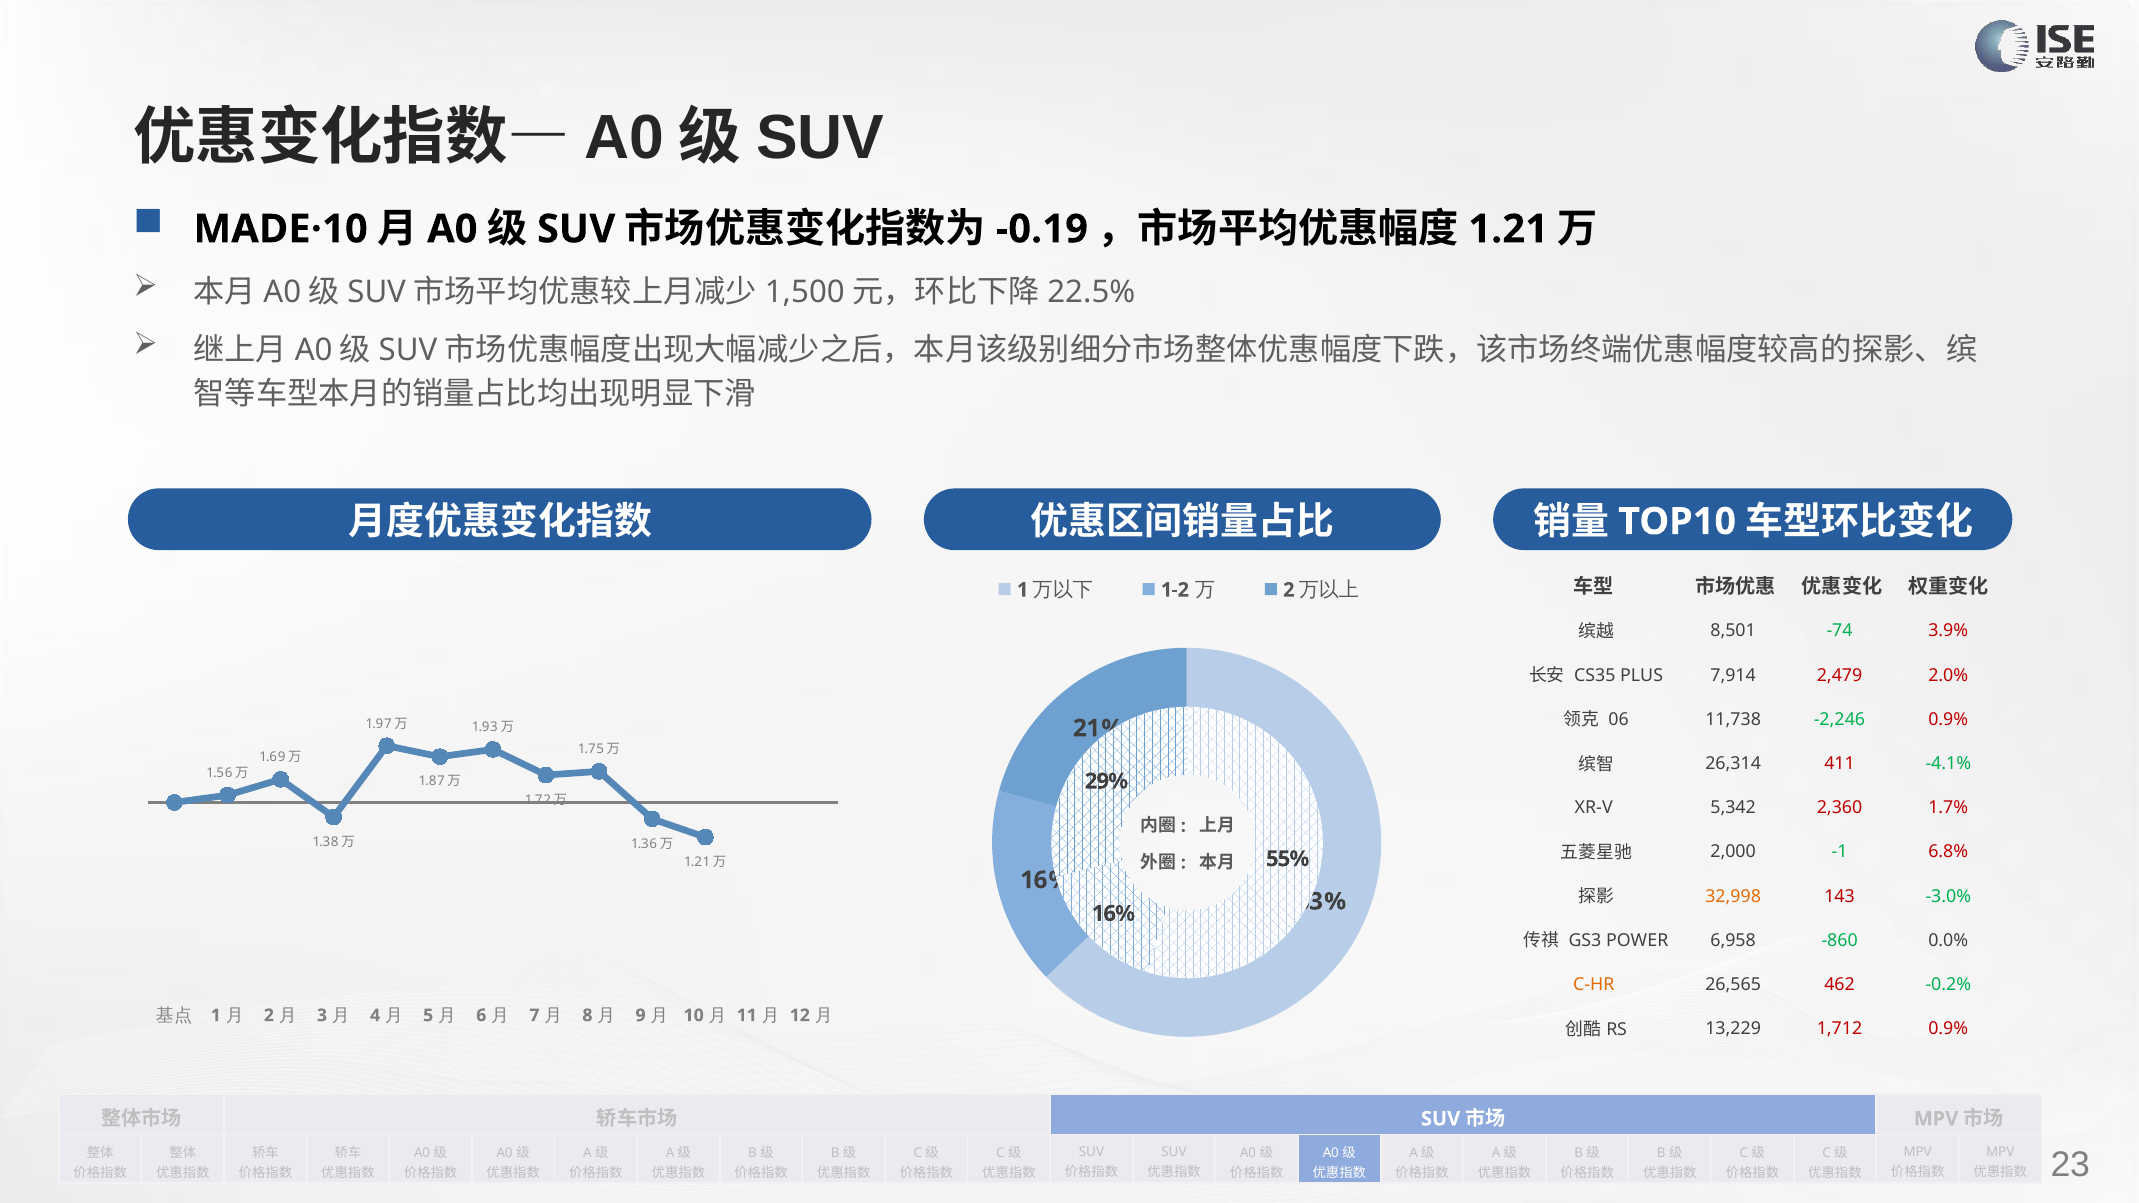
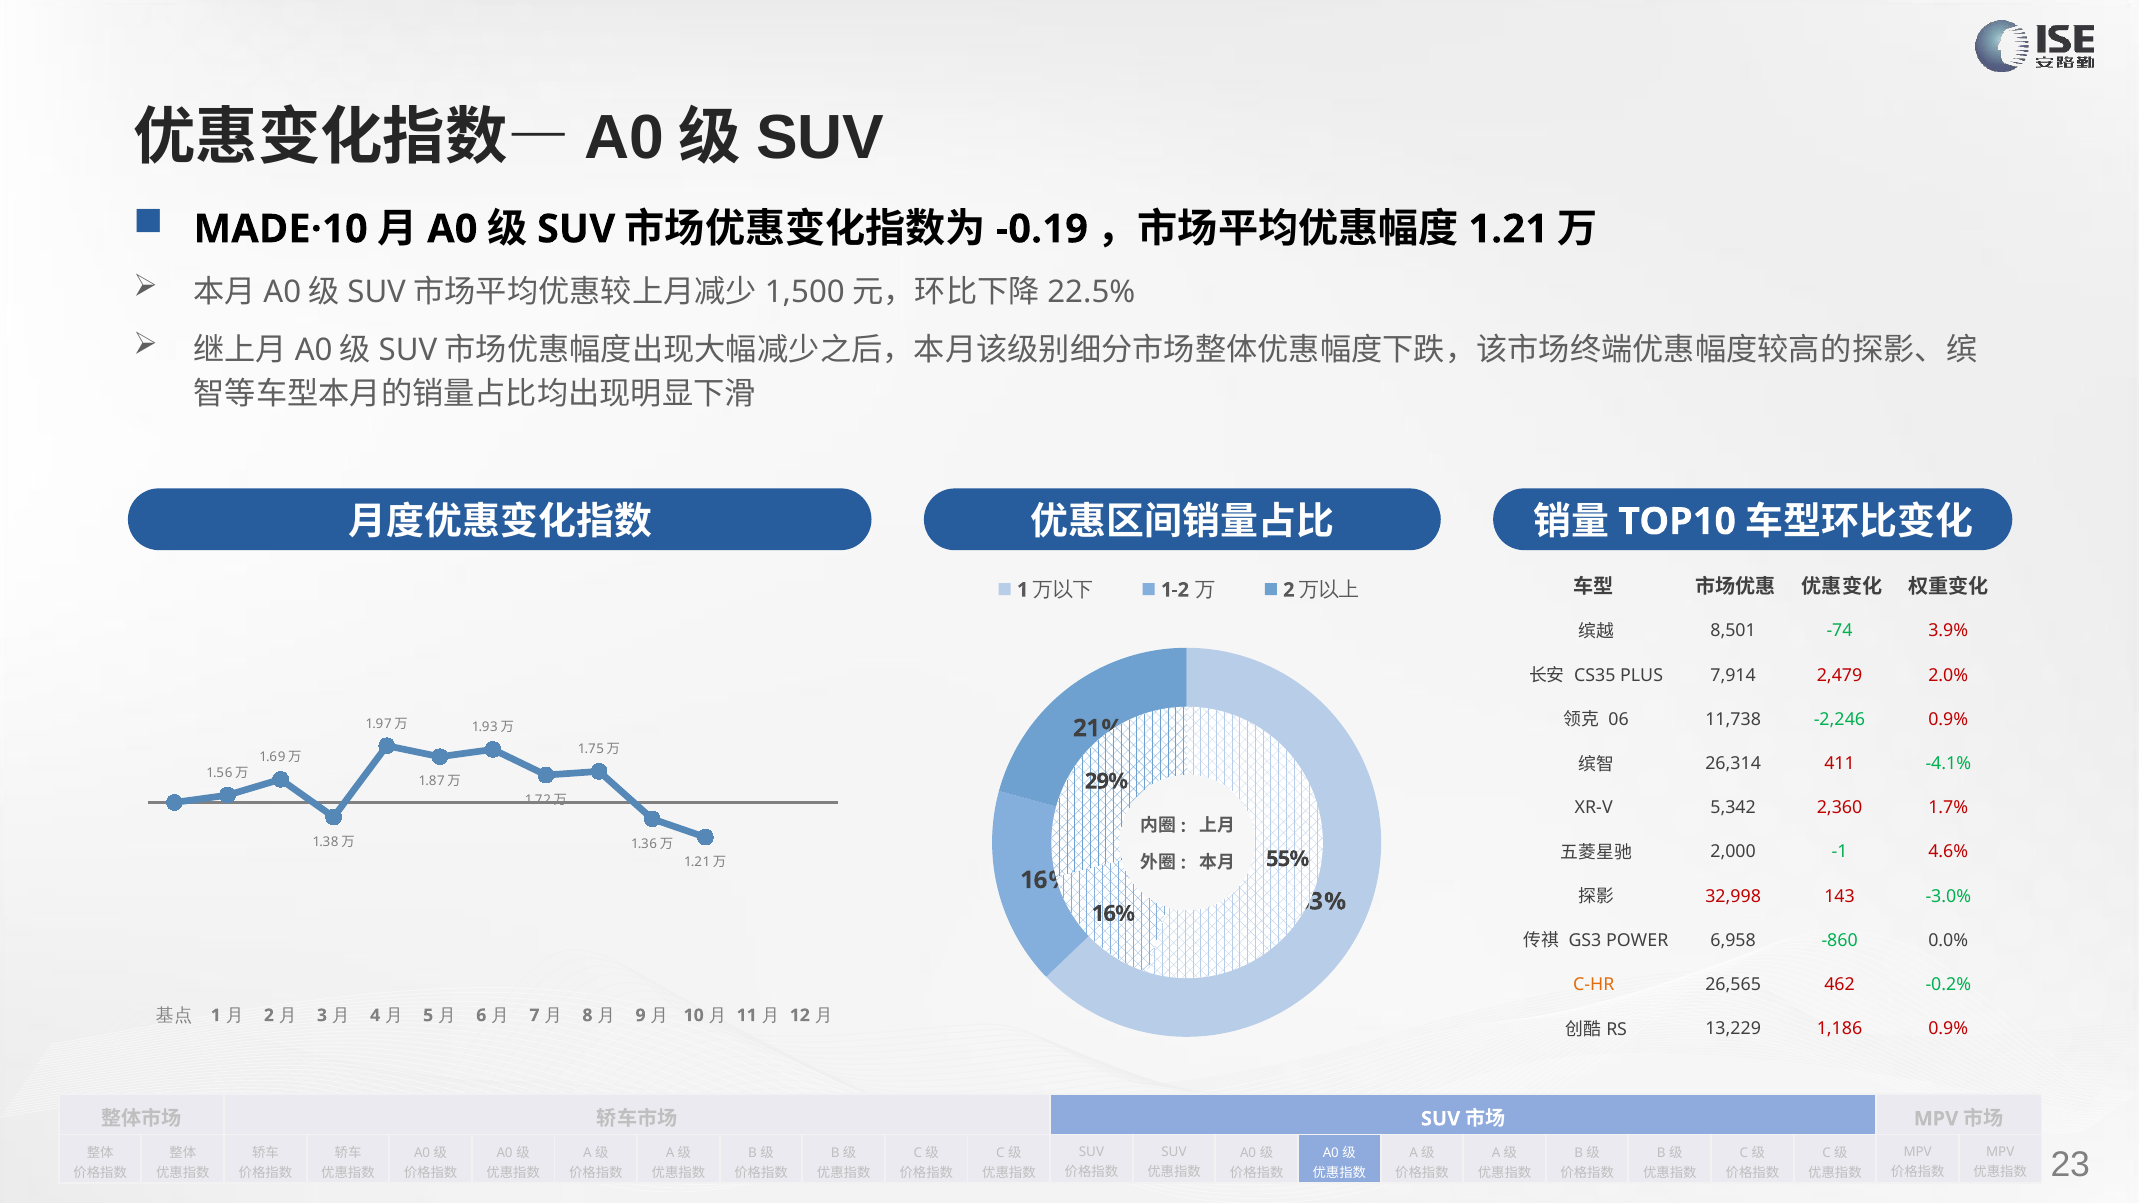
6.8%: 6.8% -> 4.6% (1948, 852)
32,998 colour: orange -> red (1733, 896)
1,712: 1,712 -> 1,186 (1840, 1029)
